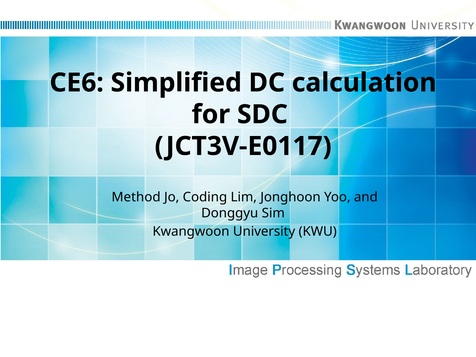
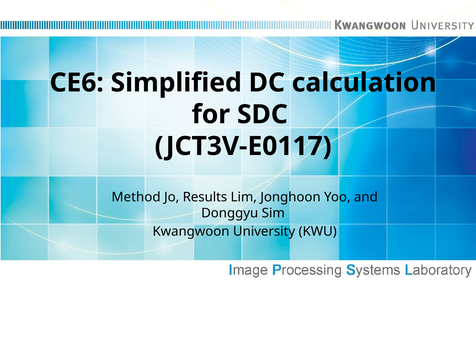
Coding: Coding -> Results (205, 197)
